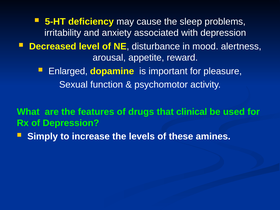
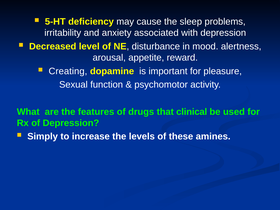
Enlarged: Enlarged -> Creating (68, 71)
